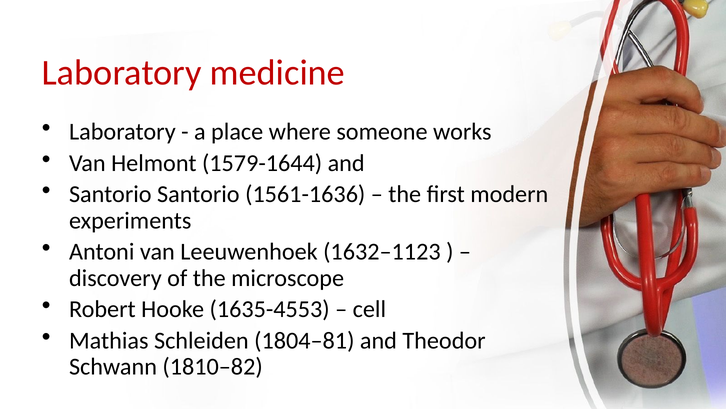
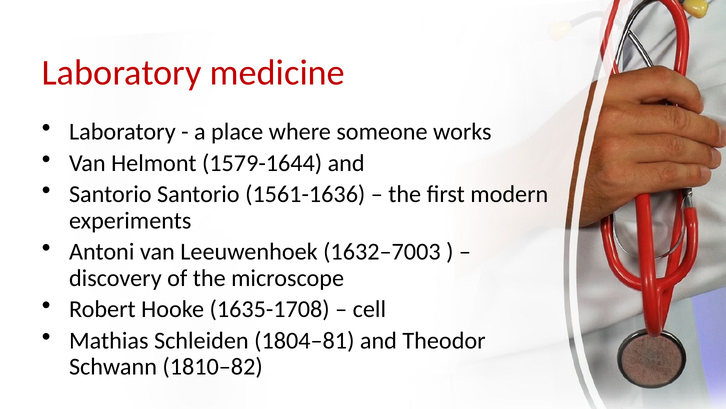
1632–1123: 1632–1123 -> 1632–7003 (382, 252)
1635-4553: 1635-4553 -> 1635-1708 (270, 309)
